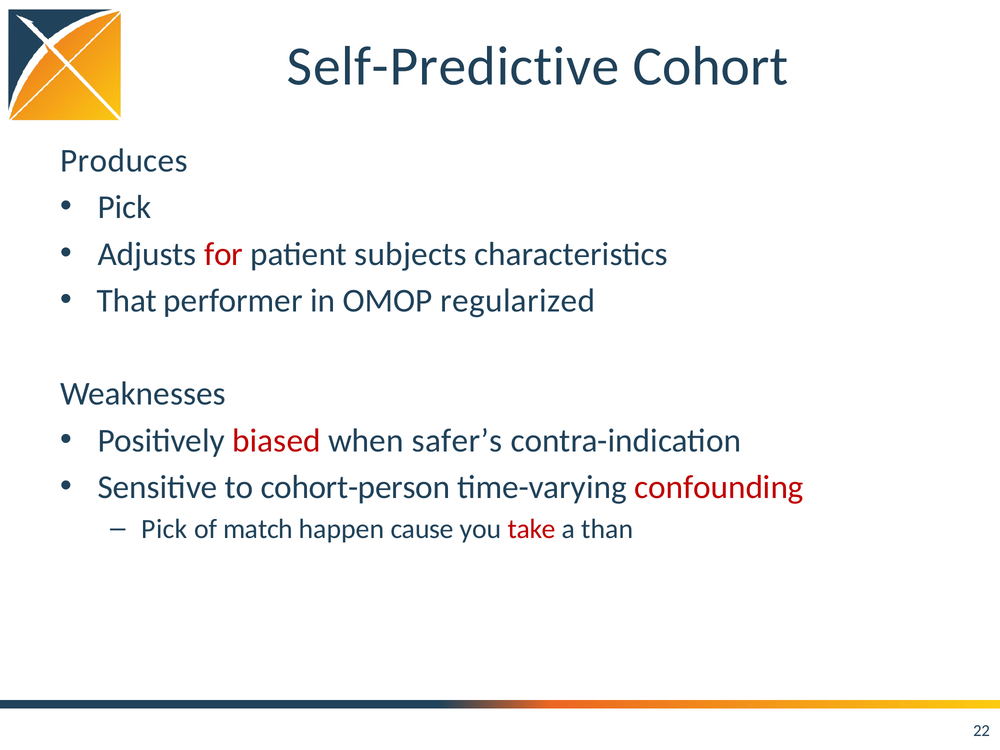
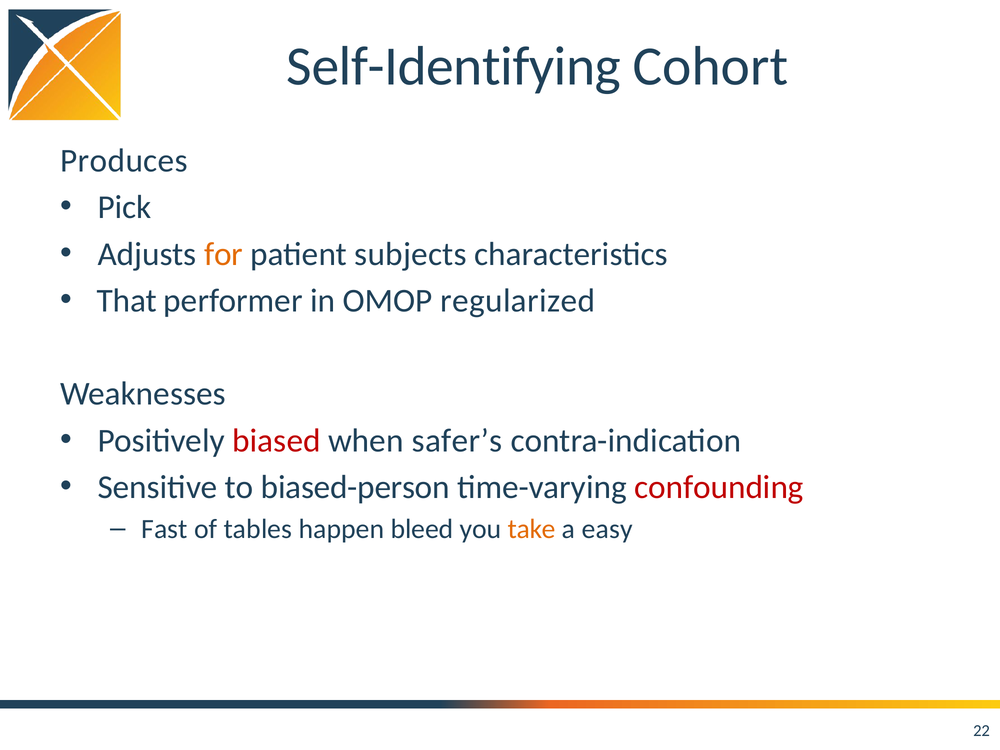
Self-Predictive: Self-Predictive -> Self-Identifying (454, 66)
for colour: red -> orange (224, 254)
cohort-person: cohort-person -> biased-person (355, 487)
Pick: Pick -> Fast (164, 529)
match: match -> tables (258, 529)
cause: cause -> bleed (422, 529)
take colour: red -> orange (532, 529)
than: than -> easy (607, 529)
